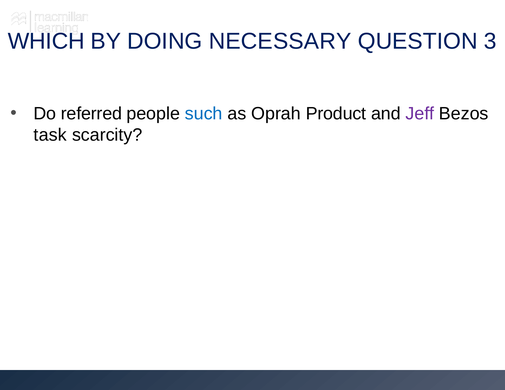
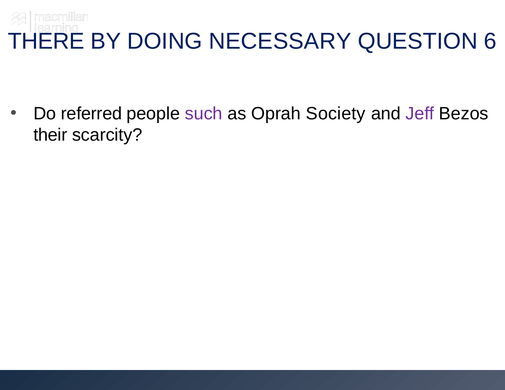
WHICH: WHICH -> THERE (46, 41)
3: 3 -> 6 (490, 41)
such colour: blue -> purple (204, 114)
Product: Product -> Society (336, 114)
task: task -> their (50, 135)
